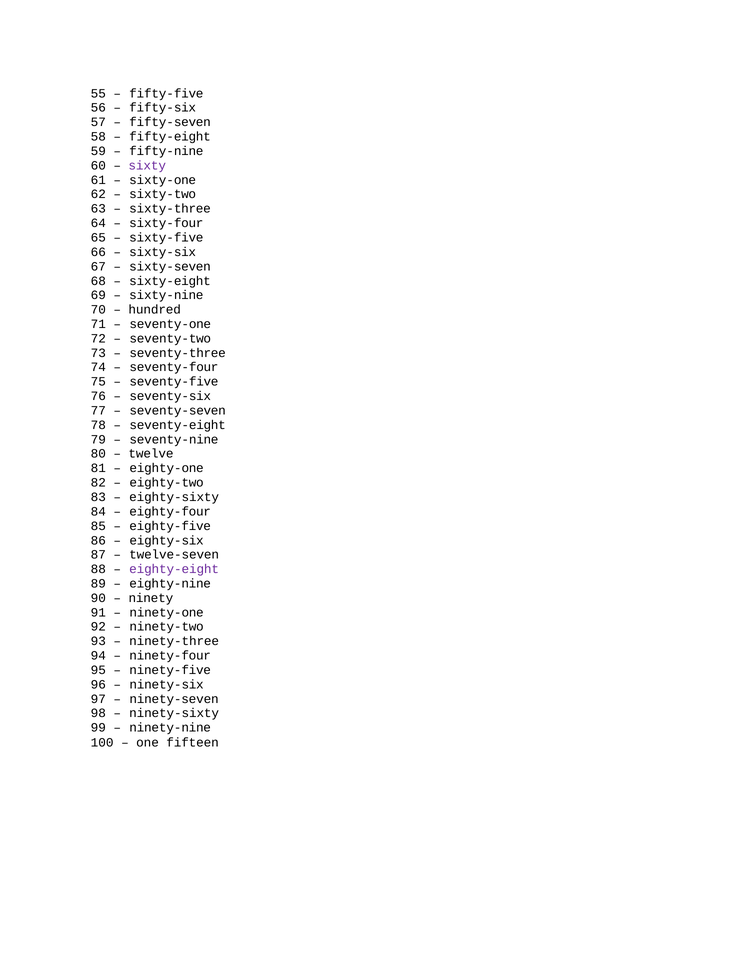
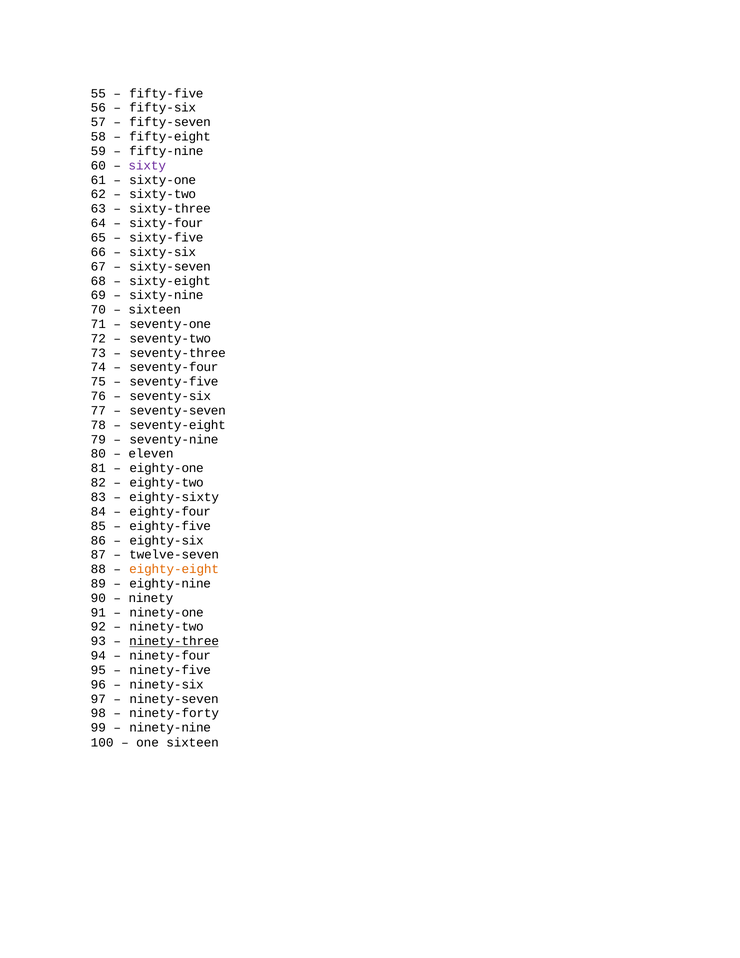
hundred: hundred -> sixteen (155, 310)
twelve: twelve -> eleven (151, 454)
eighty-eight colour: purple -> orange (174, 569)
ninety-three underline: none -> present (174, 641)
ninety-sixty: ninety-sixty -> ninety-forty (174, 713)
one fifteen: fifteen -> sixteen (193, 742)
